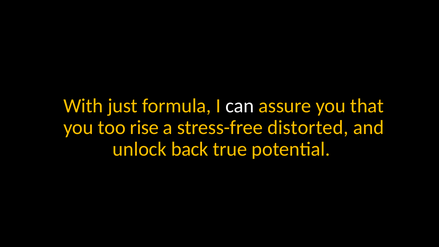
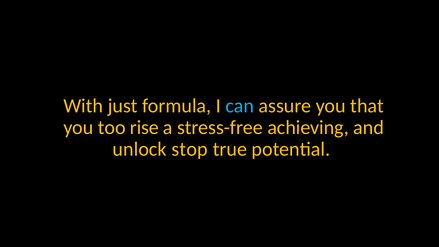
can colour: white -> light blue (240, 106)
distorted: distorted -> achieving (308, 127)
back: back -> stop (190, 149)
